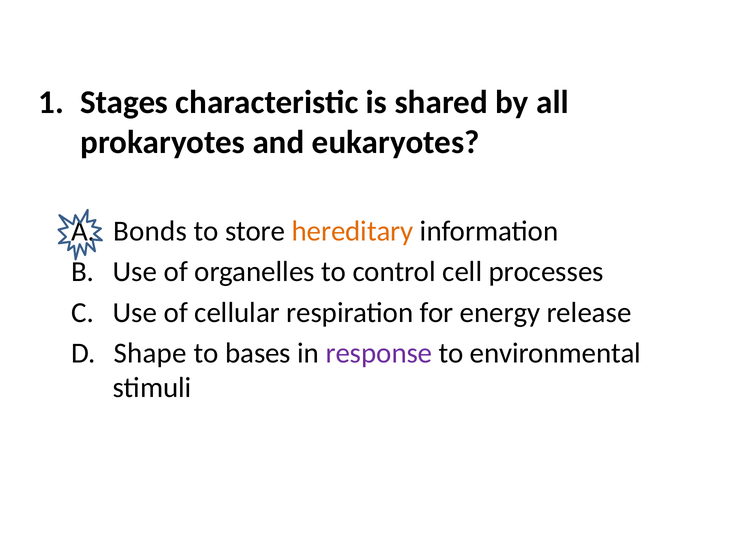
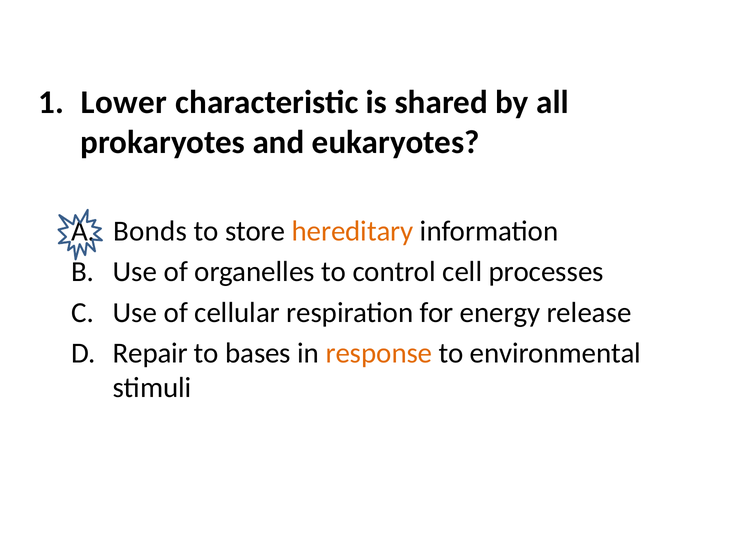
Stages: Stages -> Lower (124, 102)
Shape: Shape -> Repair (150, 353)
response colour: purple -> orange (379, 353)
